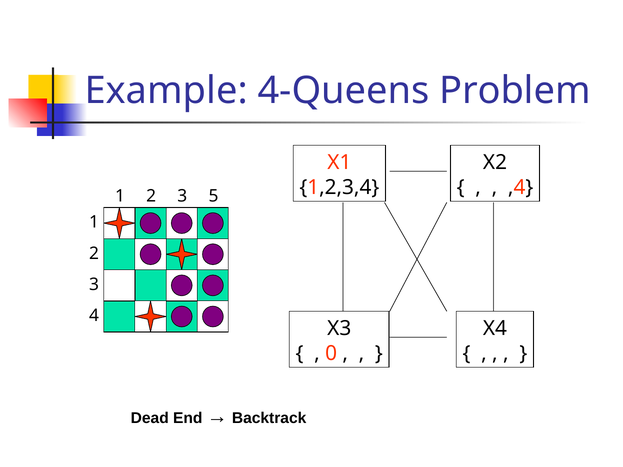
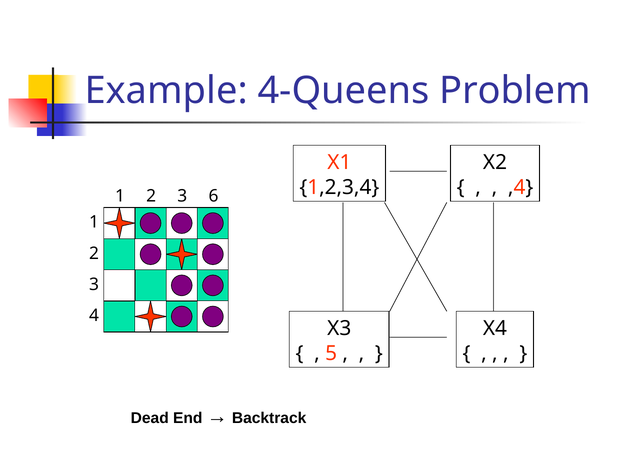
5: 5 -> 6 (213, 196)
0: 0 -> 5 (331, 353)
